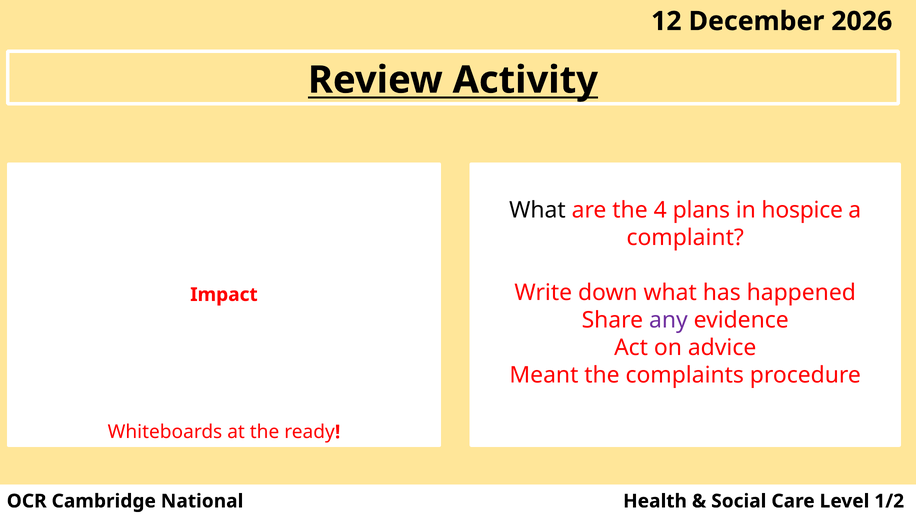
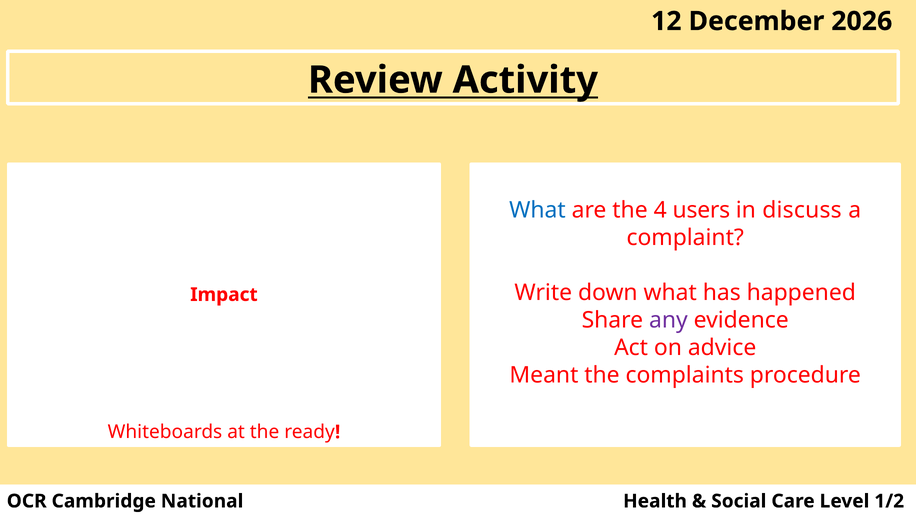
What colour: black -> blue (537, 210)
plans: plans -> users (701, 210)
hospice: hospice -> discuss (802, 210)
